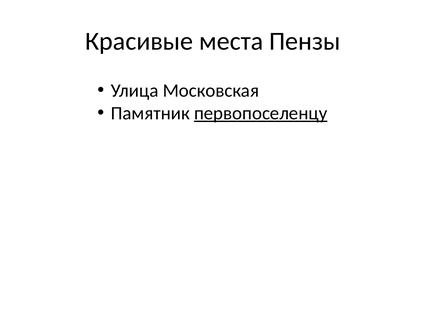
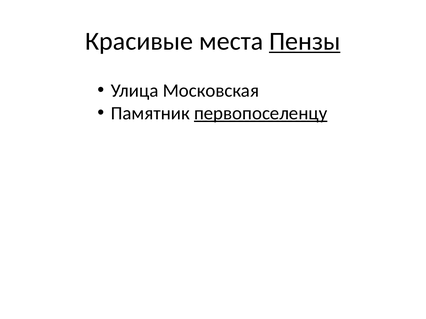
Пензы underline: none -> present (305, 41)
